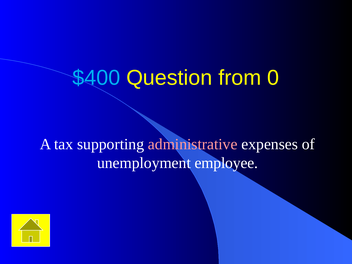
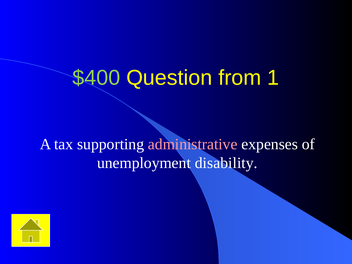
$400 colour: light blue -> light green (96, 78)
0: 0 -> 1 (273, 78)
employee: employee -> disability (226, 163)
